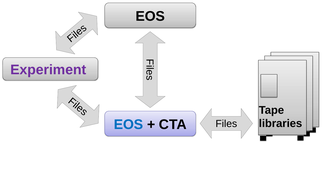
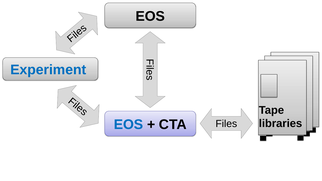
Experiment colour: purple -> blue (48, 70)
